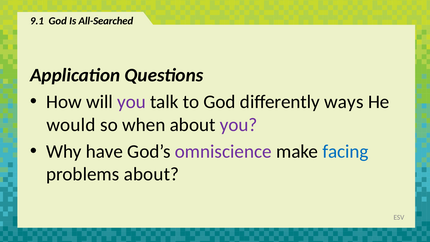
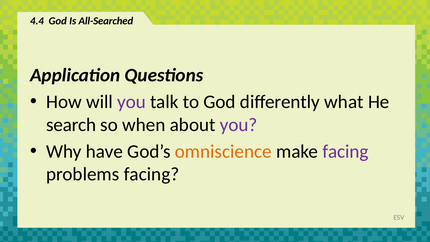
9.1: 9.1 -> 4.4 (37, 21)
ways: ways -> what (344, 102)
would: would -> search (71, 125)
omniscience colour: purple -> orange (223, 152)
facing colour: blue -> purple (345, 152)
problems about: about -> facing (151, 175)
